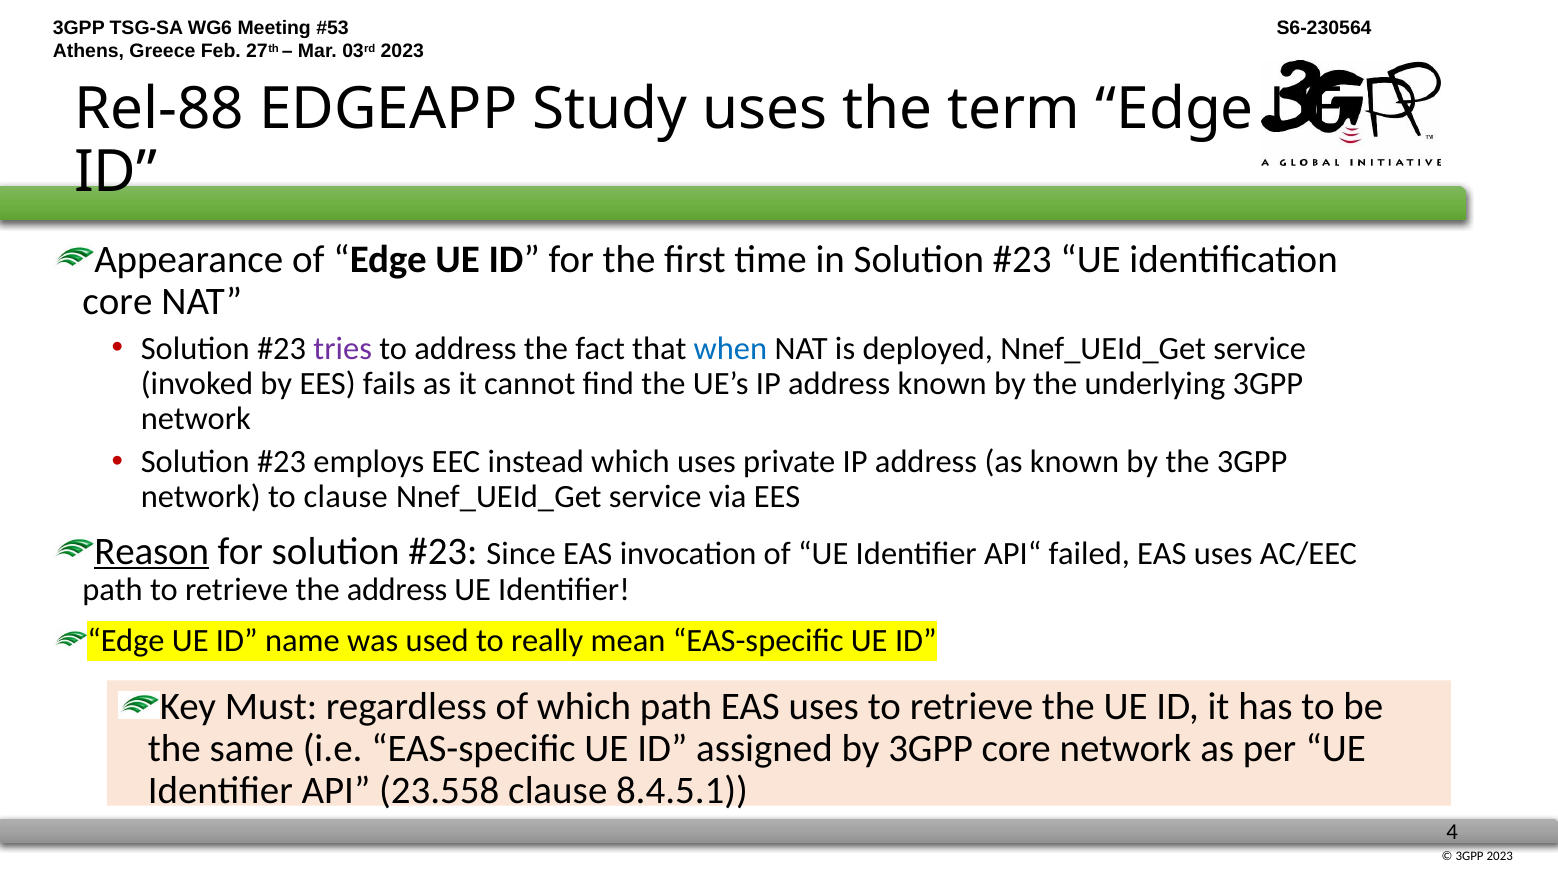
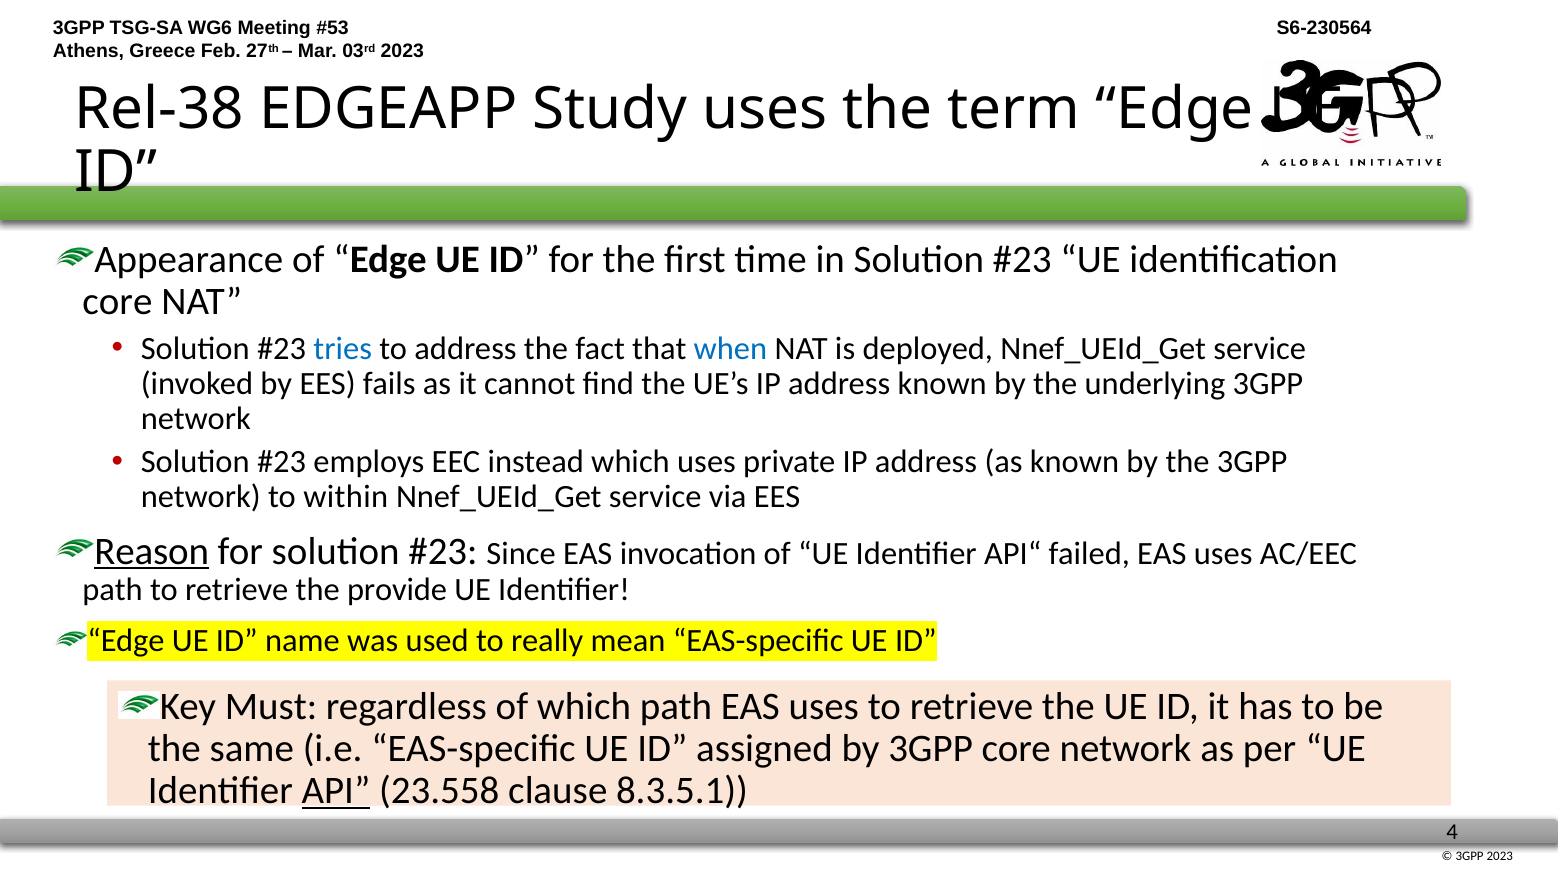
Rel-88: Rel-88 -> Rel-38 (159, 109)
tries colour: purple -> blue (343, 349)
to clause: clause -> within (346, 497)
the address: address -> provide (397, 590)
API underline: none -> present (336, 791)
8.4.5.1: 8.4.5.1 -> 8.3.5.1 (682, 791)
